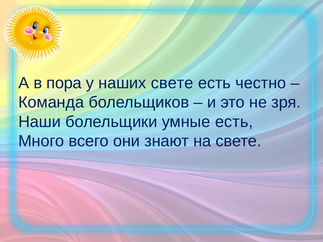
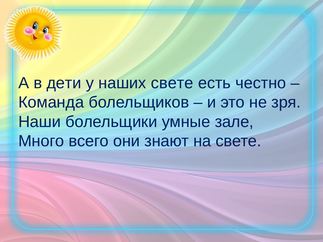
пора: пора -> дети (64, 83)
умные есть: есть -> зале (234, 122)
